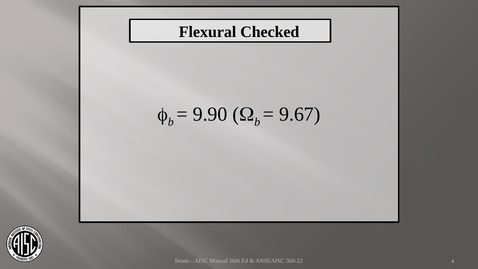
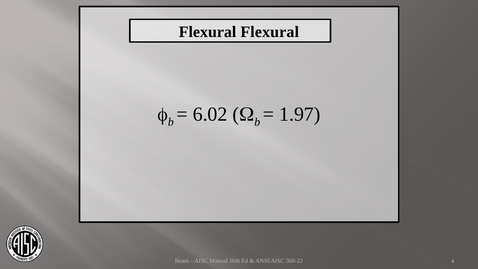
Flexural Checked: Checked -> Flexural (270, 32)
9.90: 9.90 -> 6.02 (210, 114)
9.67: 9.67 -> 1.97 (300, 114)
